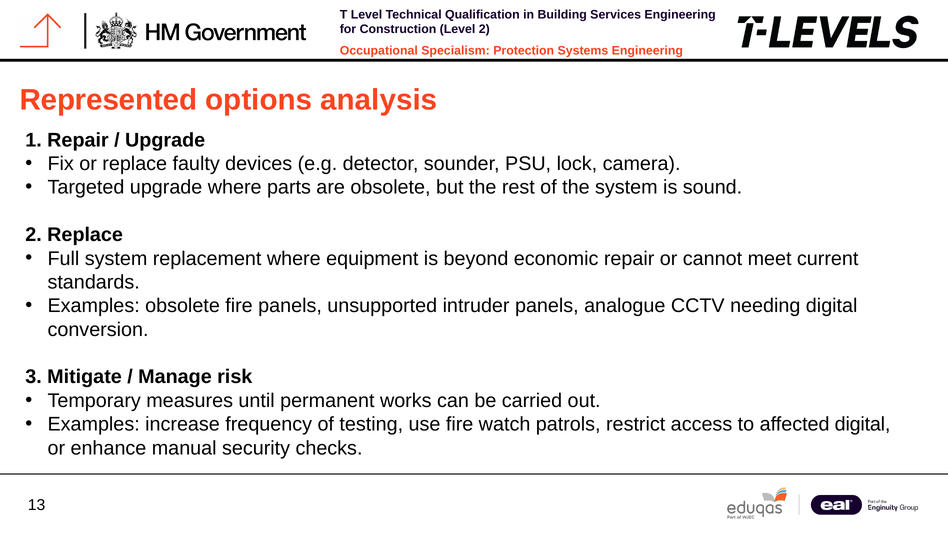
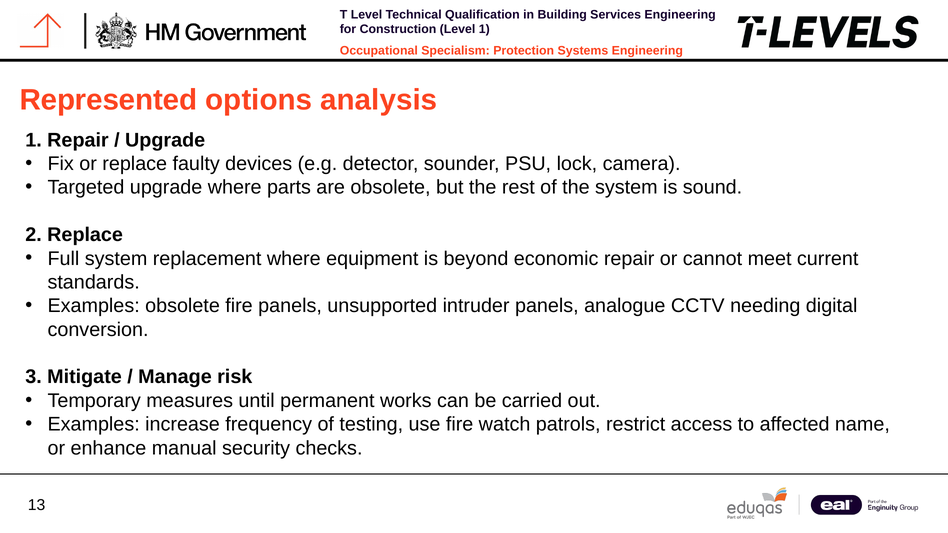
2: 2 -> 1 (484, 29)
affected digital: digital -> name (862, 425)
